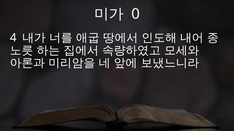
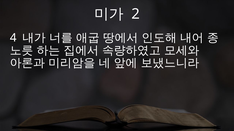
0: 0 -> 2 (136, 14)
